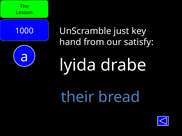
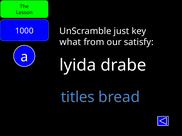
hand: hand -> what (70, 42)
their: their -> titles (78, 98)
